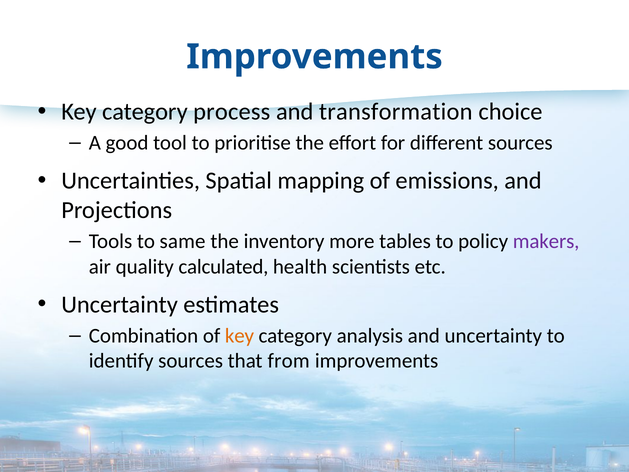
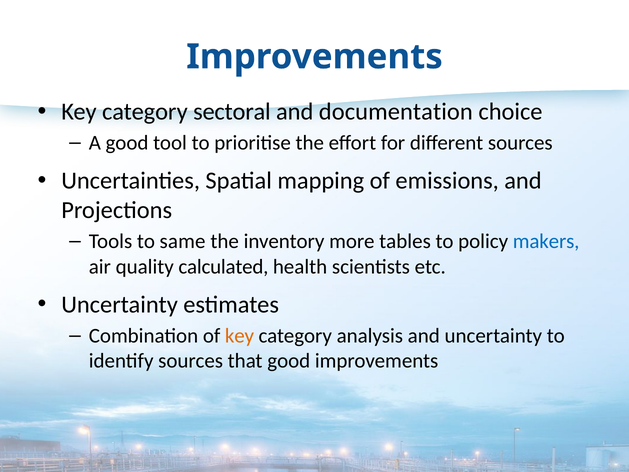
process: process -> sectoral (232, 112)
transformation: transformation -> documentation (396, 112)
makers colour: purple -> blue (546, 241)
that from: from -> good (289, 361)
